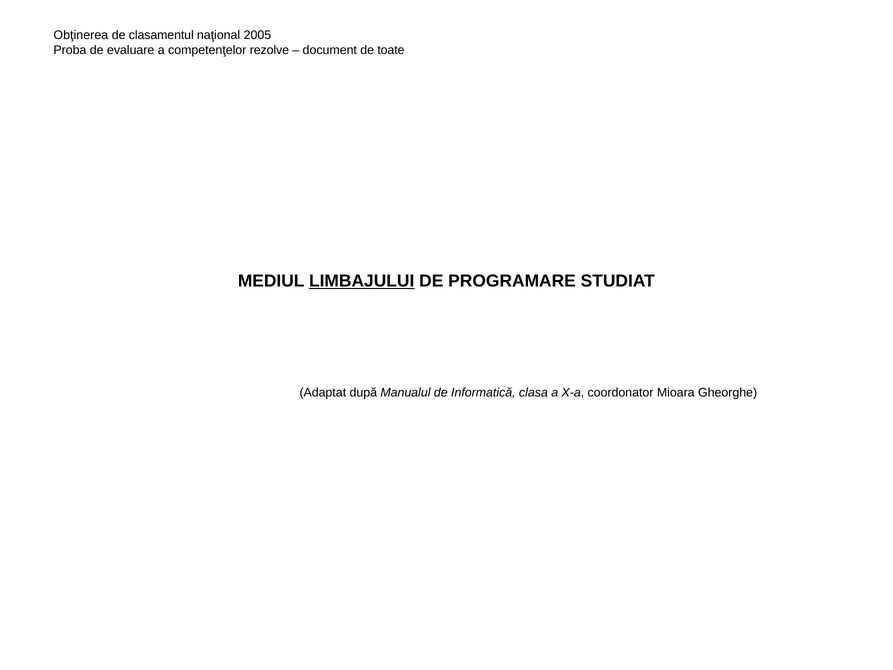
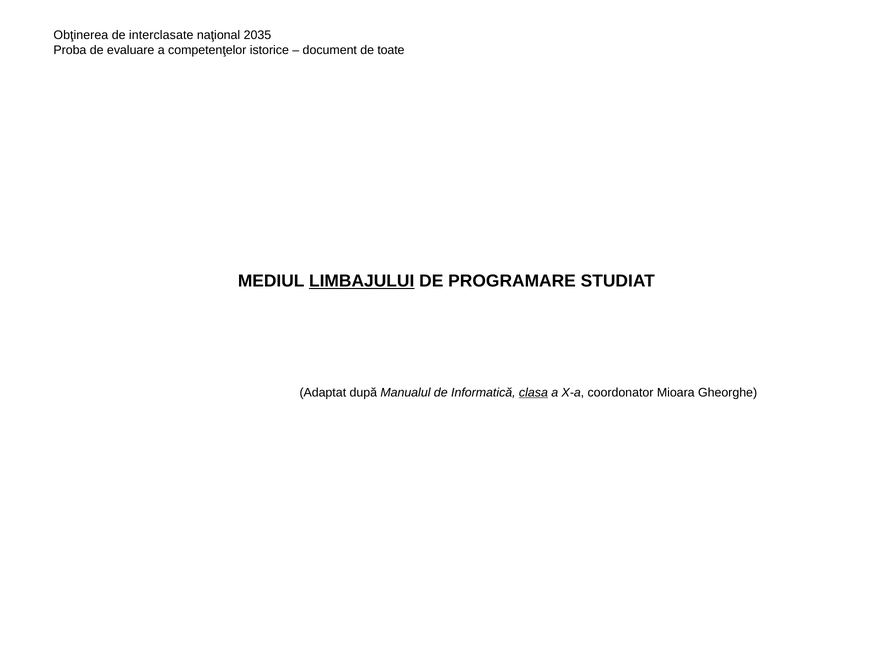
clasamentul: clasamentul -> interclasate (161, 35)
2005: 2005 -> 2035 (257, 35)
rezolve: rezolve -> istorice (269, 50)
clasa underline: none -> present (533, 392)
